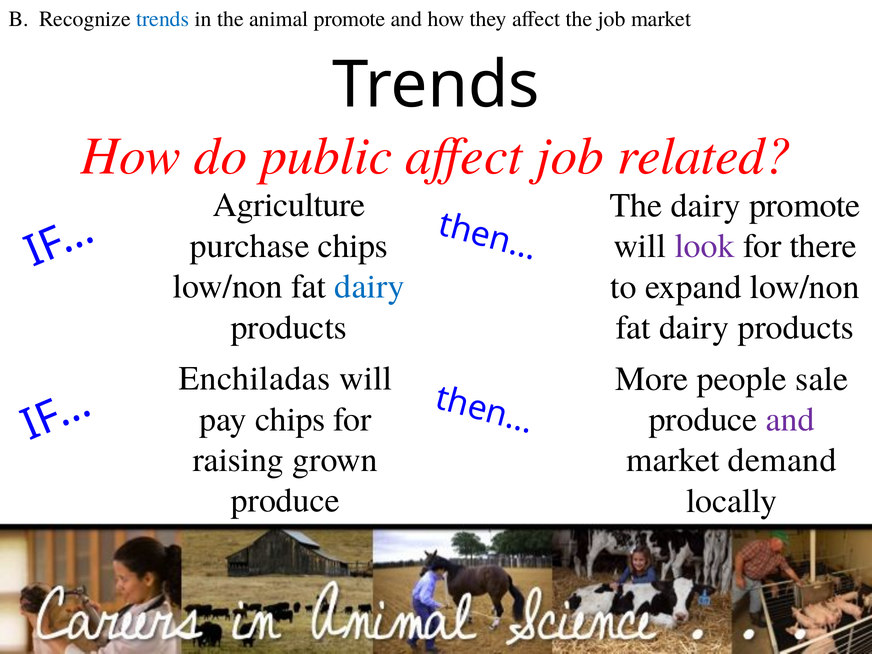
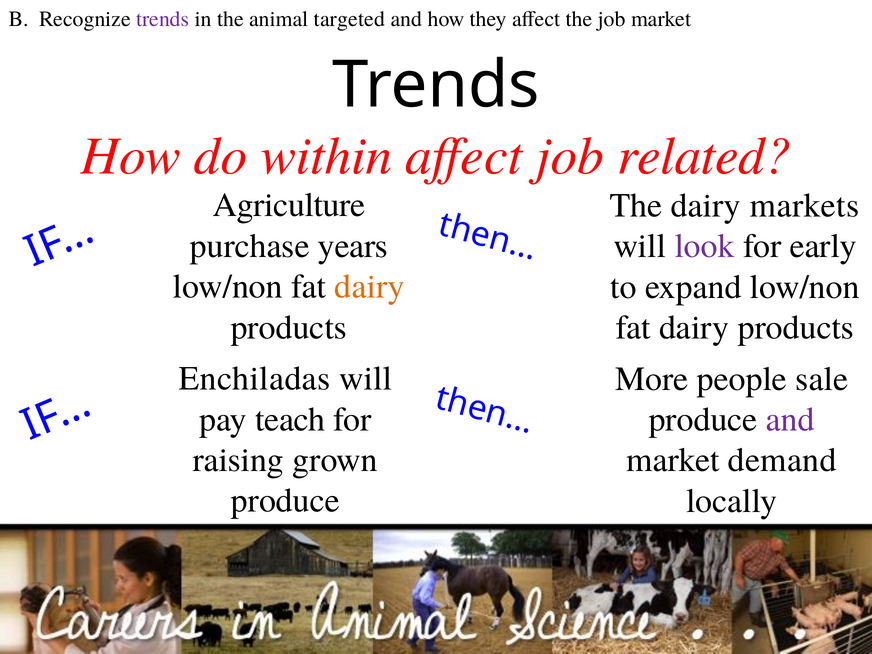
trends colour: blue -> purple (163, 19)
animal promote: promote -> targeted (350, 19)
public: public -> within (326, 156)
dairy promote: promote -> markets (805, 205)
purchase chips: chips -> years (353, 246)
there: there -> early (823, 246)
dairy colour: blue -> orange (370, 287)
pay chips: chips -> teach (290, 419)
